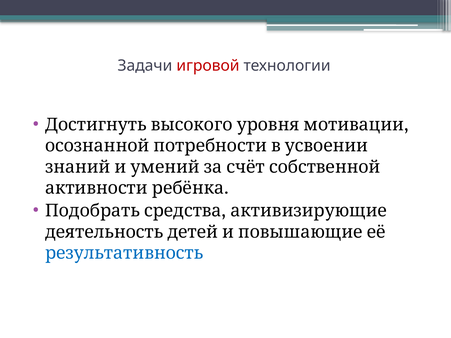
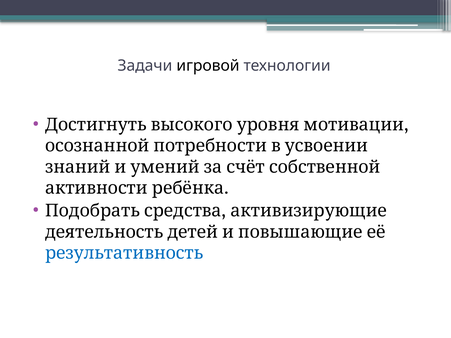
игровой colour: red -> black (208, 66)
